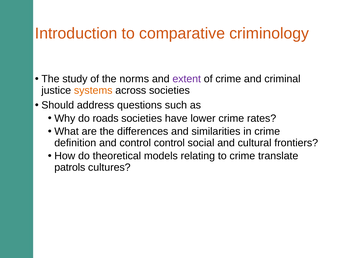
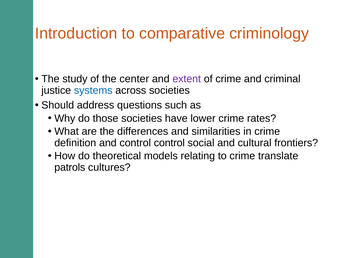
norms: norms -> center (134, 79)
systems colour: orange -> blue (93, 90)
roads: roads -> those (106, 118)
